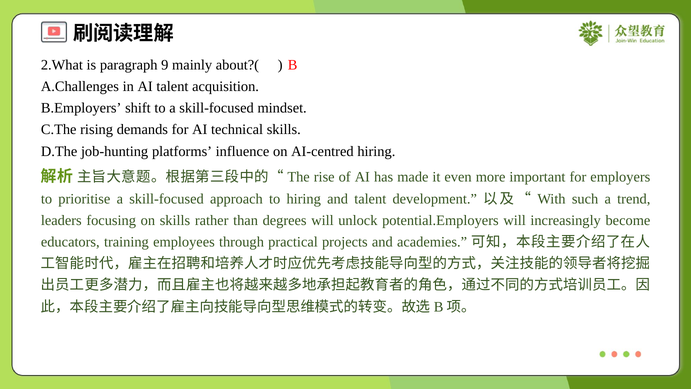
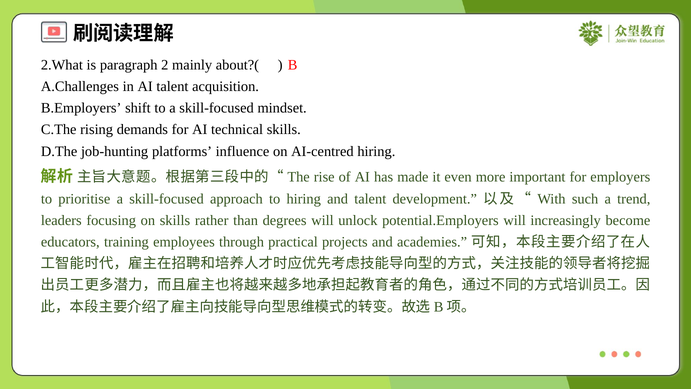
9: 9 -> 2 (165, 65)
